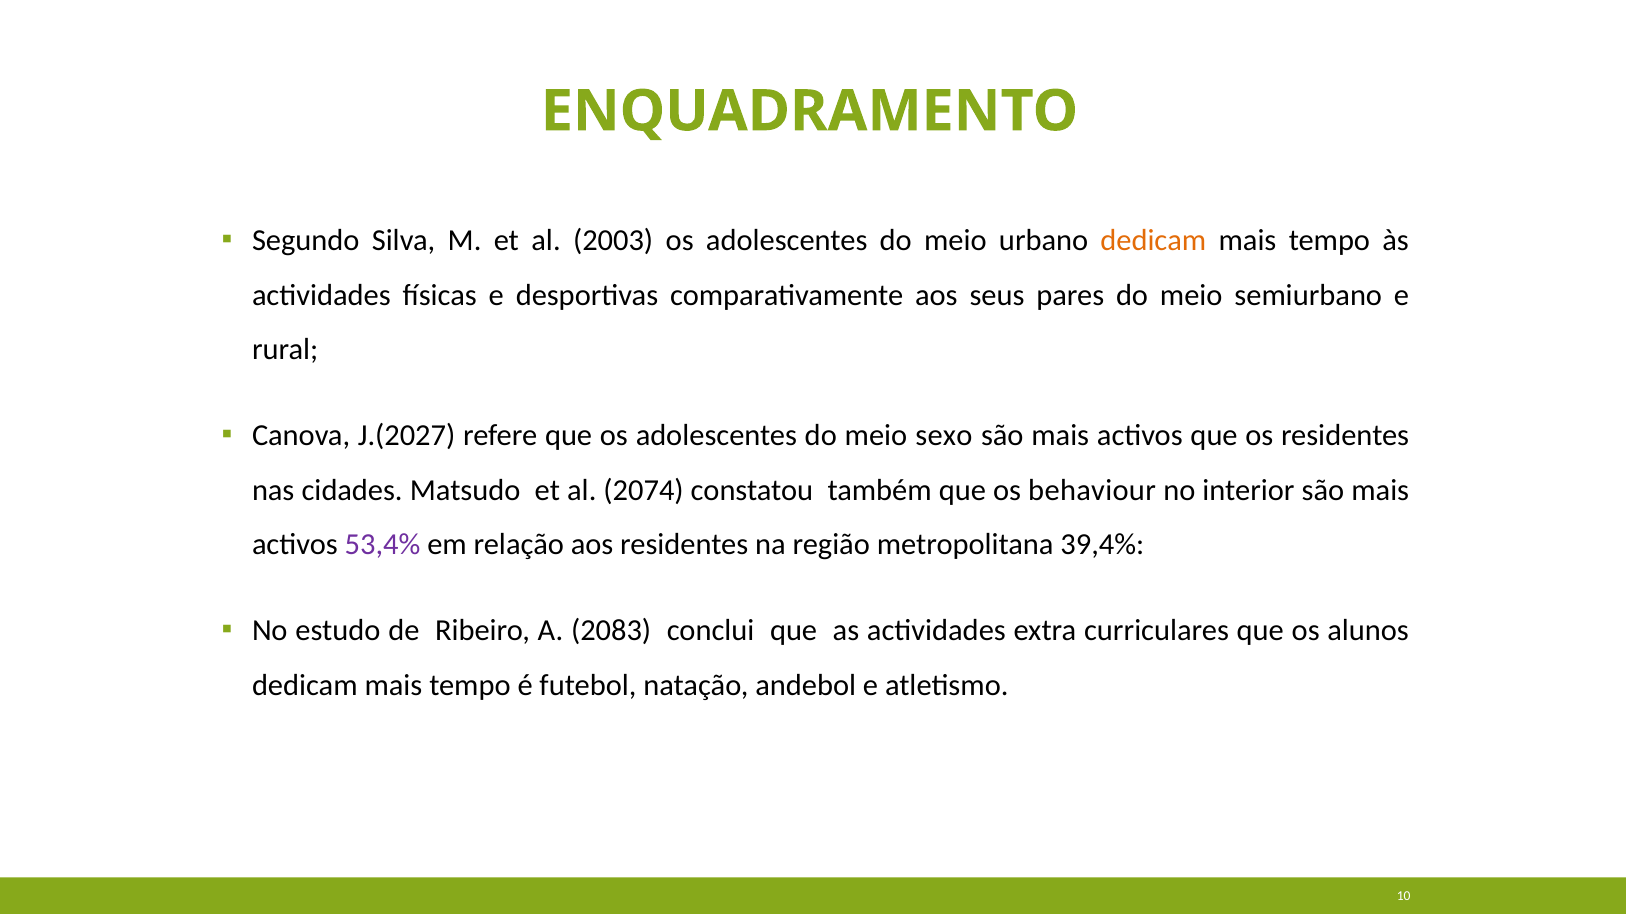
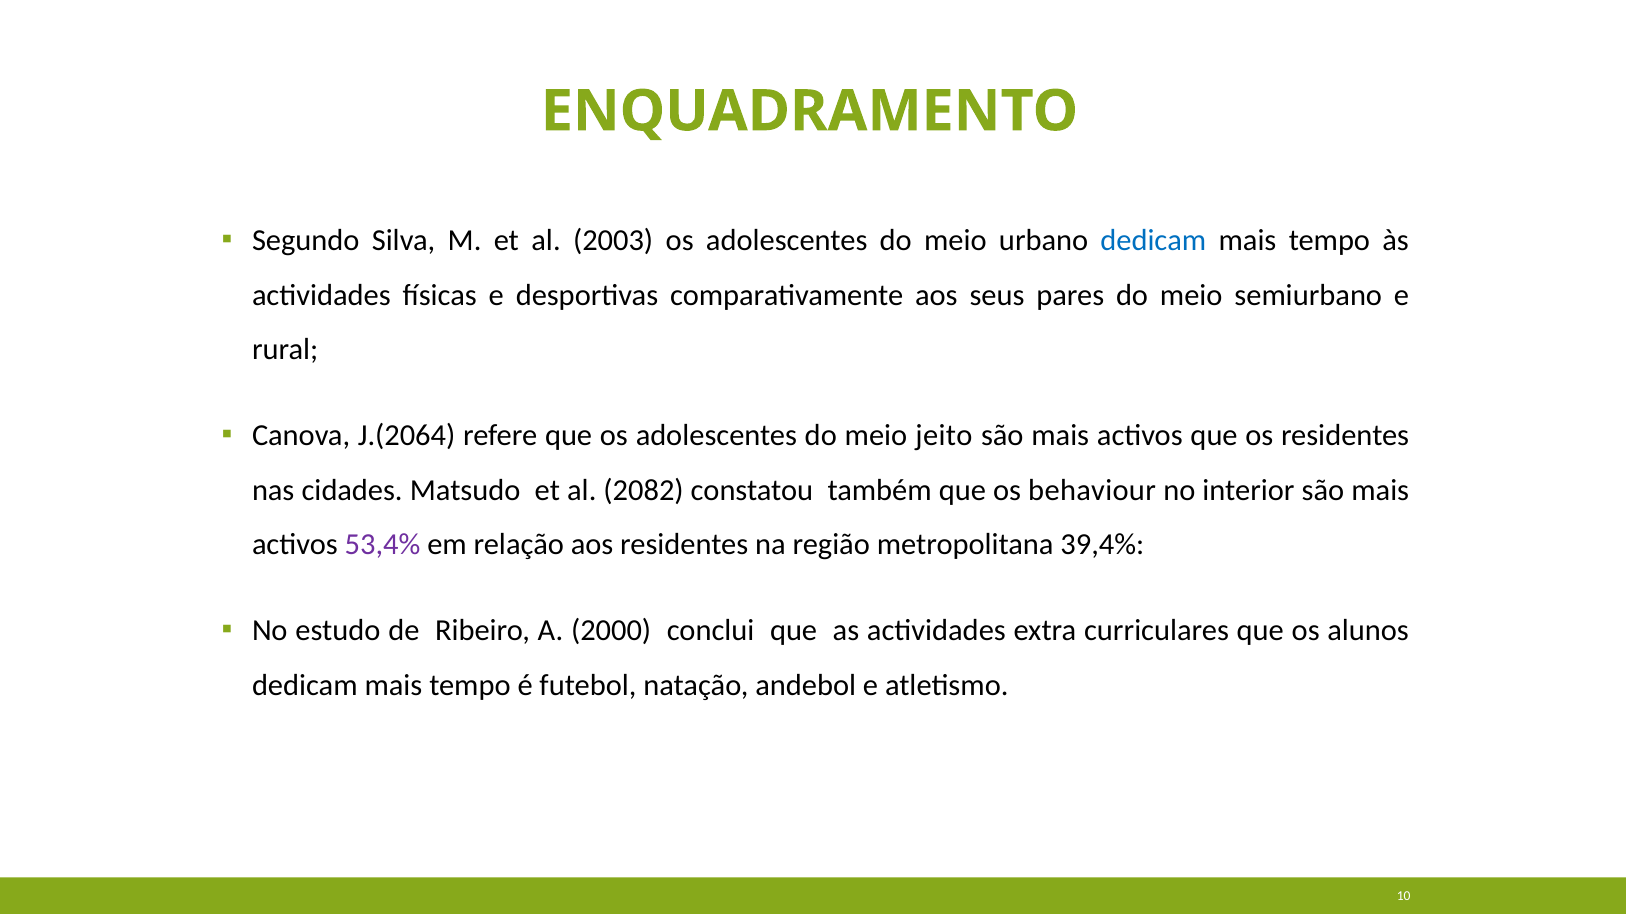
dedicam colour: orange -> blue (1153, 240)
J.(2027: J.(2027 -> J.(2064 (407, 435)
sexo: sexo -> jeito (944, 435)
2074: 2074 -> 2082 (644, 490)
2083: 2083 -> 2000 (611, 631)
